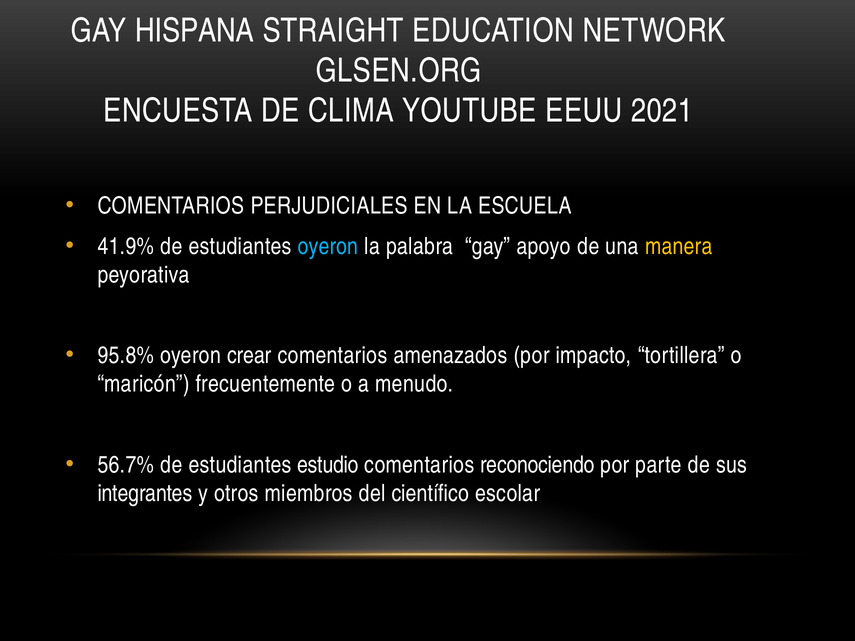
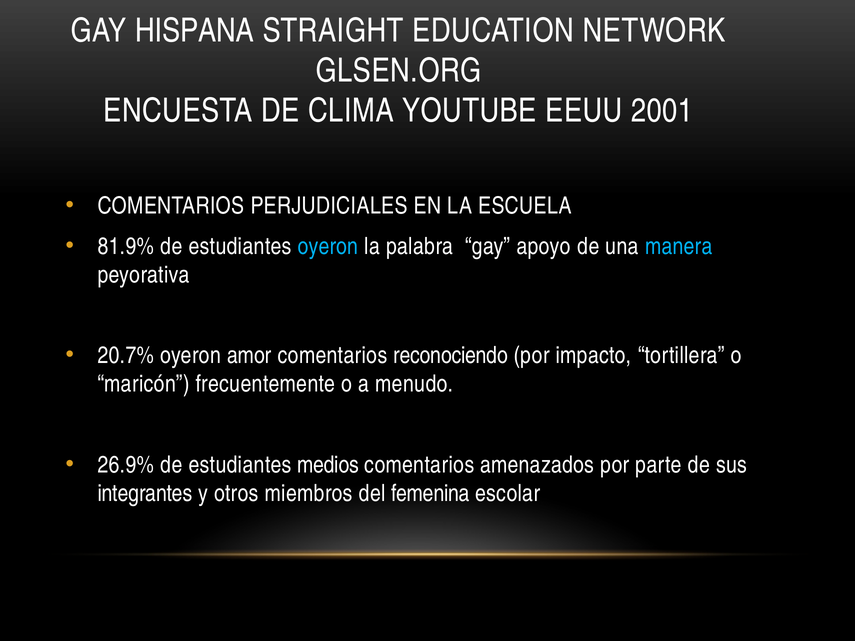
2021: 2021 -> 2001 (662, 111)
41.9%: 41.9% -> 81.9% (126, 246)
manera colour: yellow -> light blue (679, 246)
95.8%: 95.8% -> 20.7% (126, 356)
crear: crear -> amor (249, 356)
amenazados: amenazados -> reconociendo (451, 356)
56.7%: 56.7% -> 26.9% (126, 465)
estudio: estudio -> medios (328, 465)
reconociendo: reconociendo -> amenazados (537, 465)
científico: científico -> femenina (430, 493)
